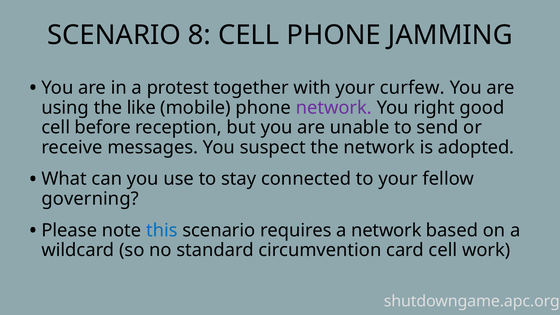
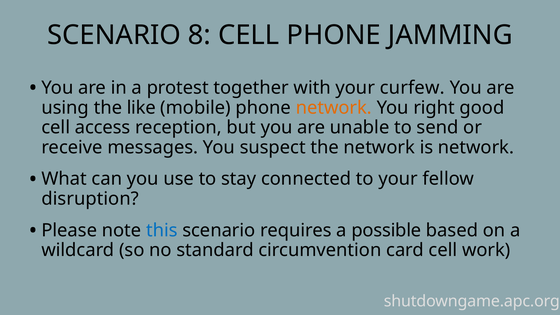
network colour: purple -> orange (334, 108)
before: before -> access (103, 128)
is adopted: adopted -> network (476, 147)
governing: governing -> disruption (90, 199)
a network: network -> possible (386, 230)
